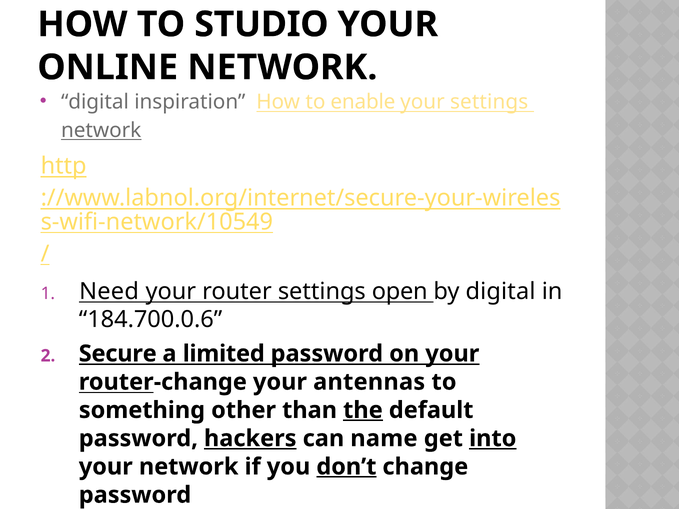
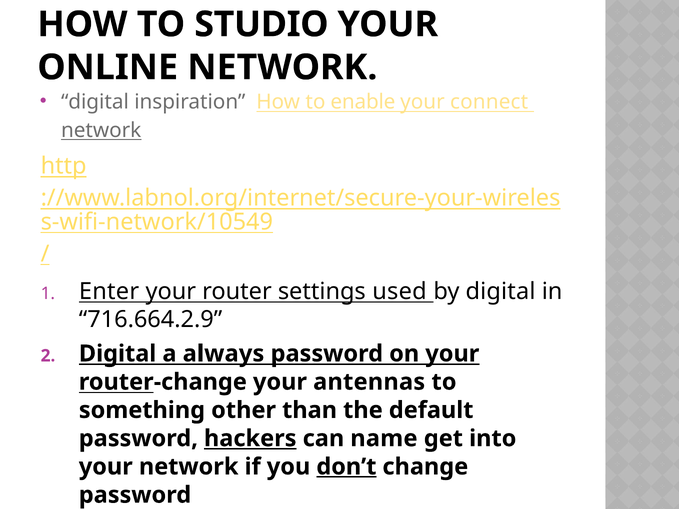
your settings: settings -> connect (489, 102)
Need: Need -> Enter (109, 292)
open: open -> used (399, 292)
184.700.0.6: 184.700.0.6 -> 716.664.2.9 (151, 320)
Secure: Secure -> Digital (118, 354)
limited: limited -> always (224, 354)
the underline: present -> none (363, 410)
into underline: present -> none (493, 439)
